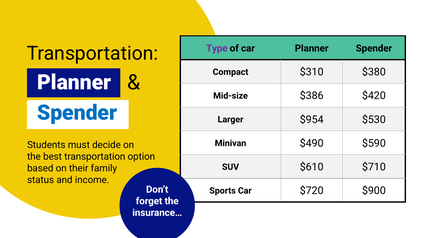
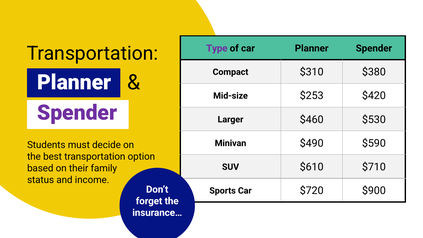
$386: $386 -> $253 (312, 96)
Spender colour: blue -> purple (77, 113)
$954: $954 -> $460 (312, 120)
